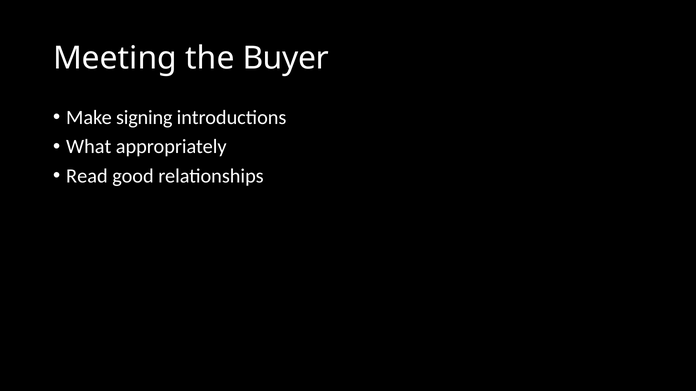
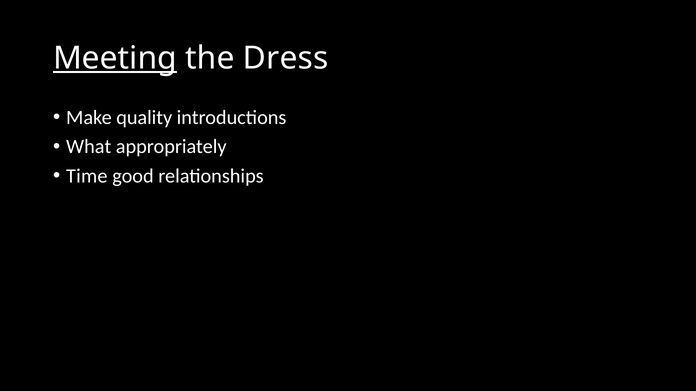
Meeting underline: none -> present (115, 58)
Buyer: Buyer -> Dress (286, 58)
signing: signing -> quality (144, 118)
Read: Read -> Time (87, 176)
